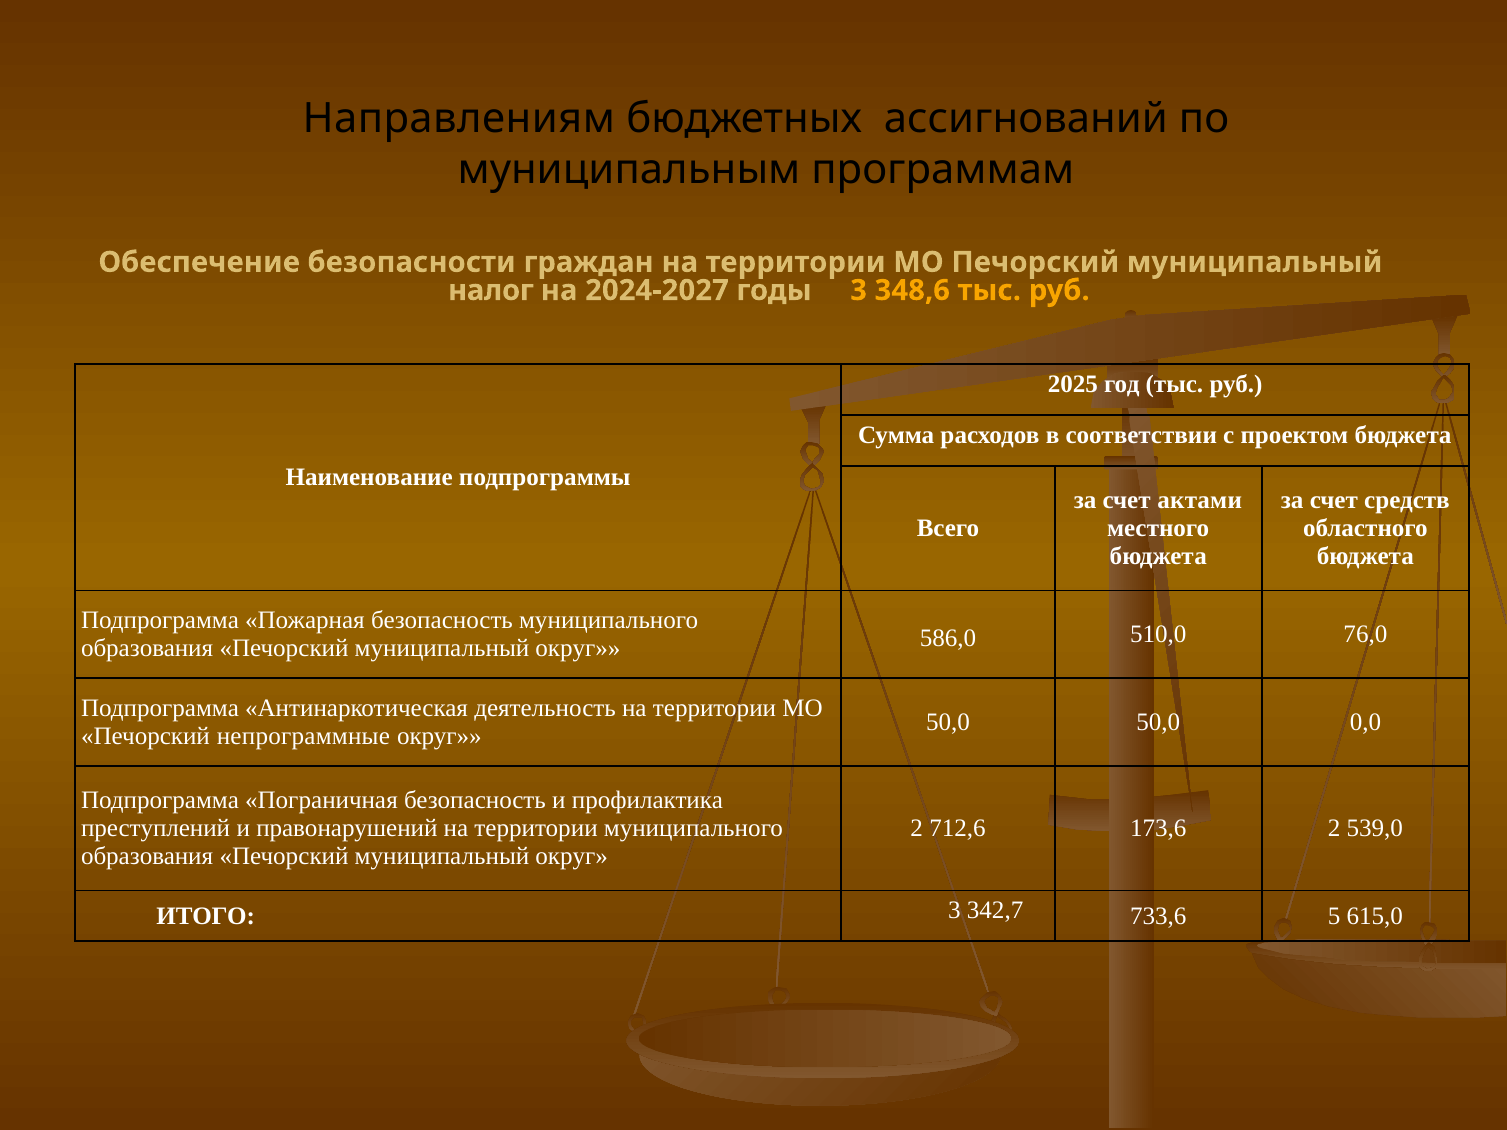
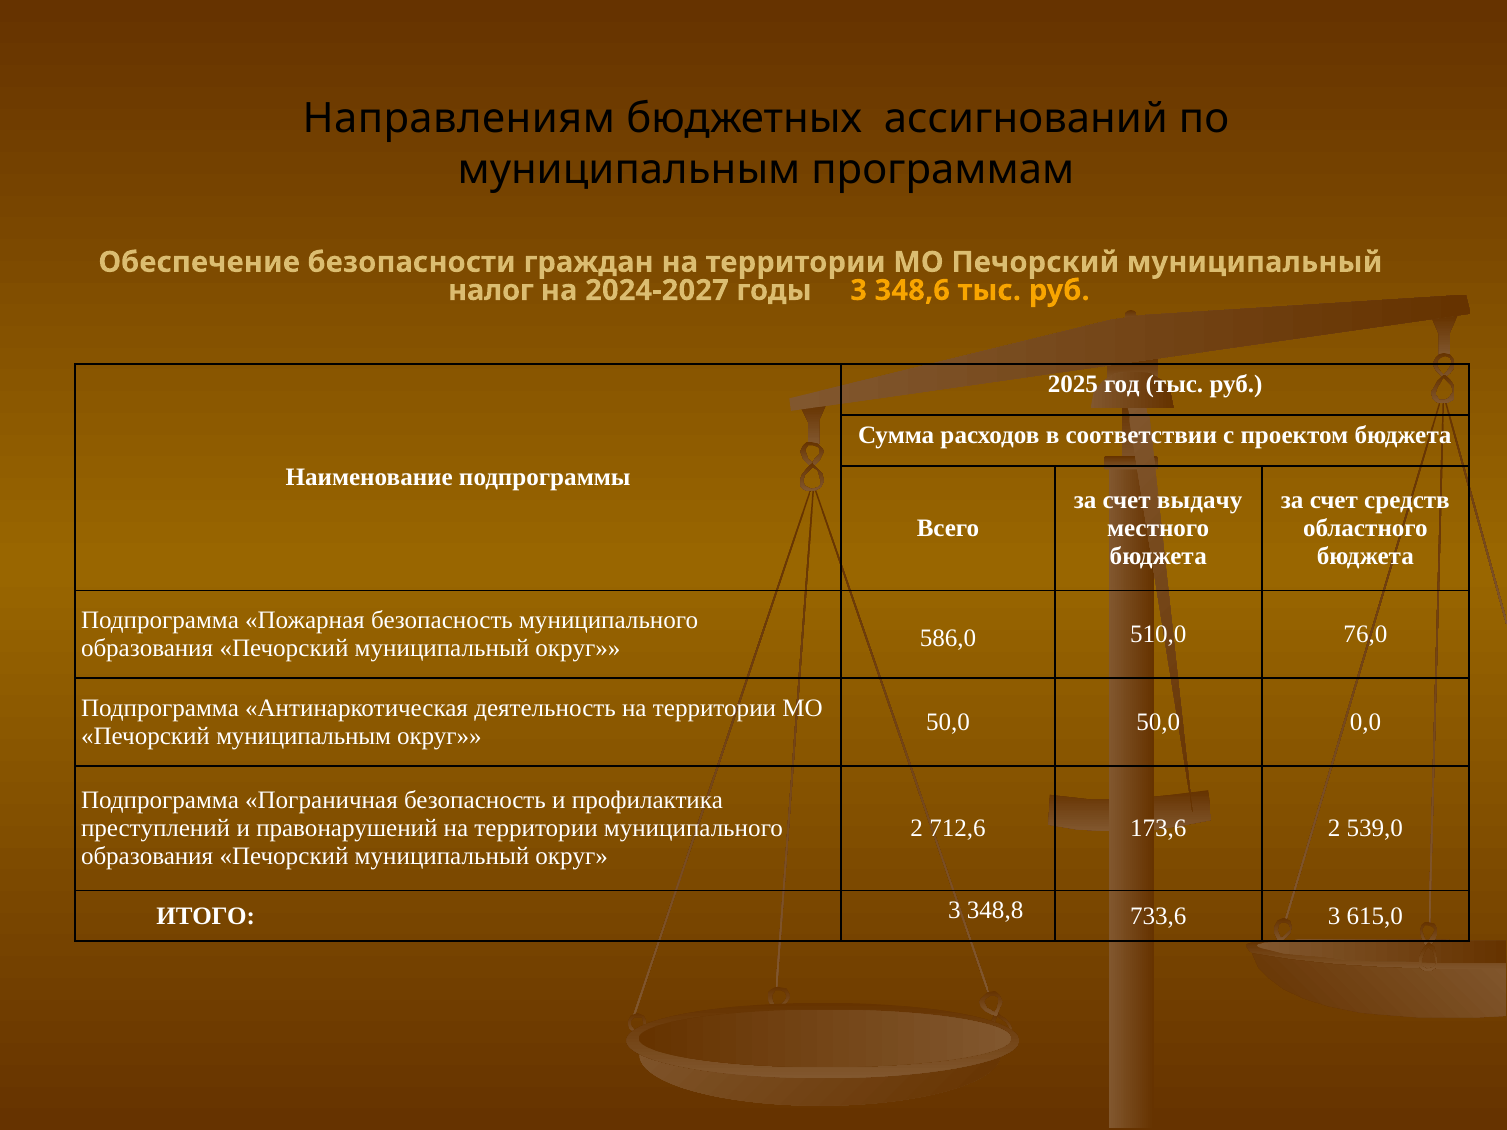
актами: актами -> выдачу (1200, 501)
Печорский непрограммные: непрограммные -> муниципальным (304, 736)
342,7: 342,7 -> 348,8 (995, 911)
733,6 5: 5 -> 3 (1334, 916)
